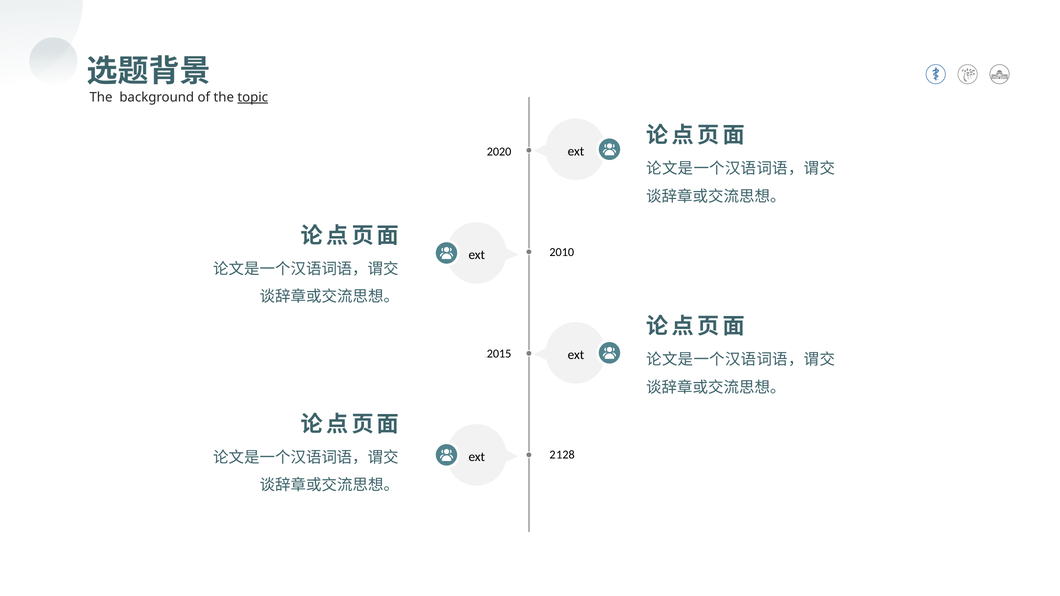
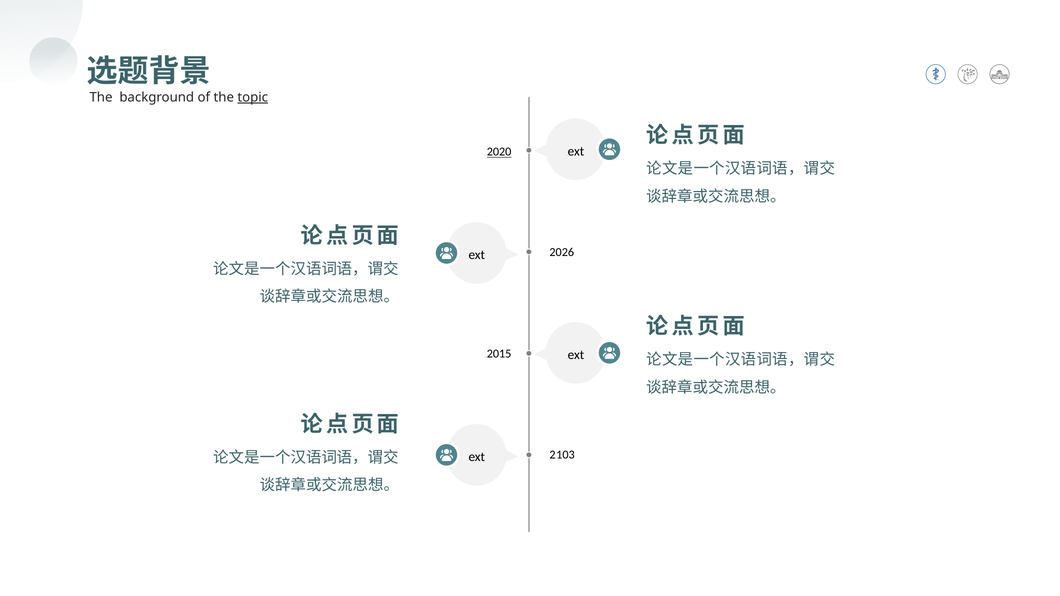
2020 underline: none -> present (499, 152)
2010: 2010 -> 2026 (562, 252)
128: 128 -> 103 (565, 455)
